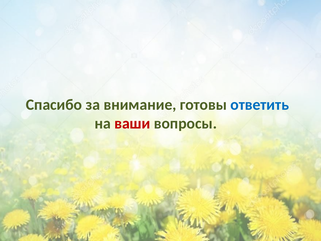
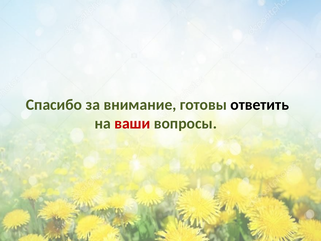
ответить colour: blue -> black (260, 105)
